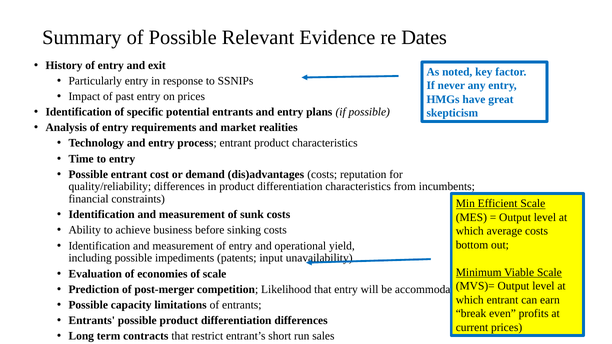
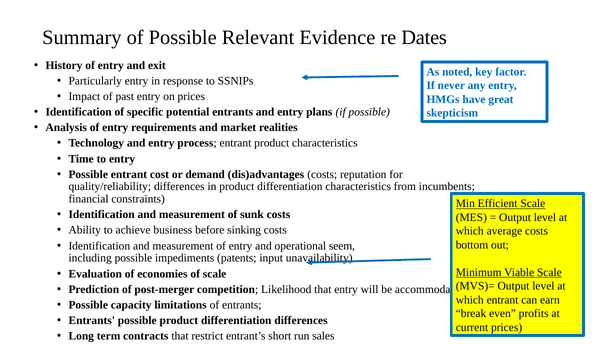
yield: yield -> seem (342, 246)
